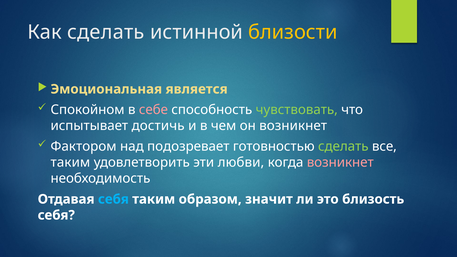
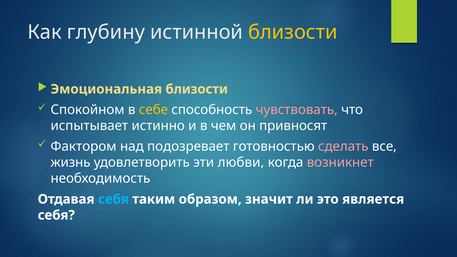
Как сделать: сделать -> глубину (106, 32)
Эмоциональная является: является -> близости (197, 89)
себе colour: pink -> yellow (153, 110)
чувствовать colour: light green -> pink (297, 110)
достичь: достичь -> истинно (158, 126)
он возникнет: возникнет -> привносят (293, 126)
сделать colour: light green -> pink (343, 147)
таким: таким -> жизнь (70, 163)
близость: близость -> является (373, 199)
